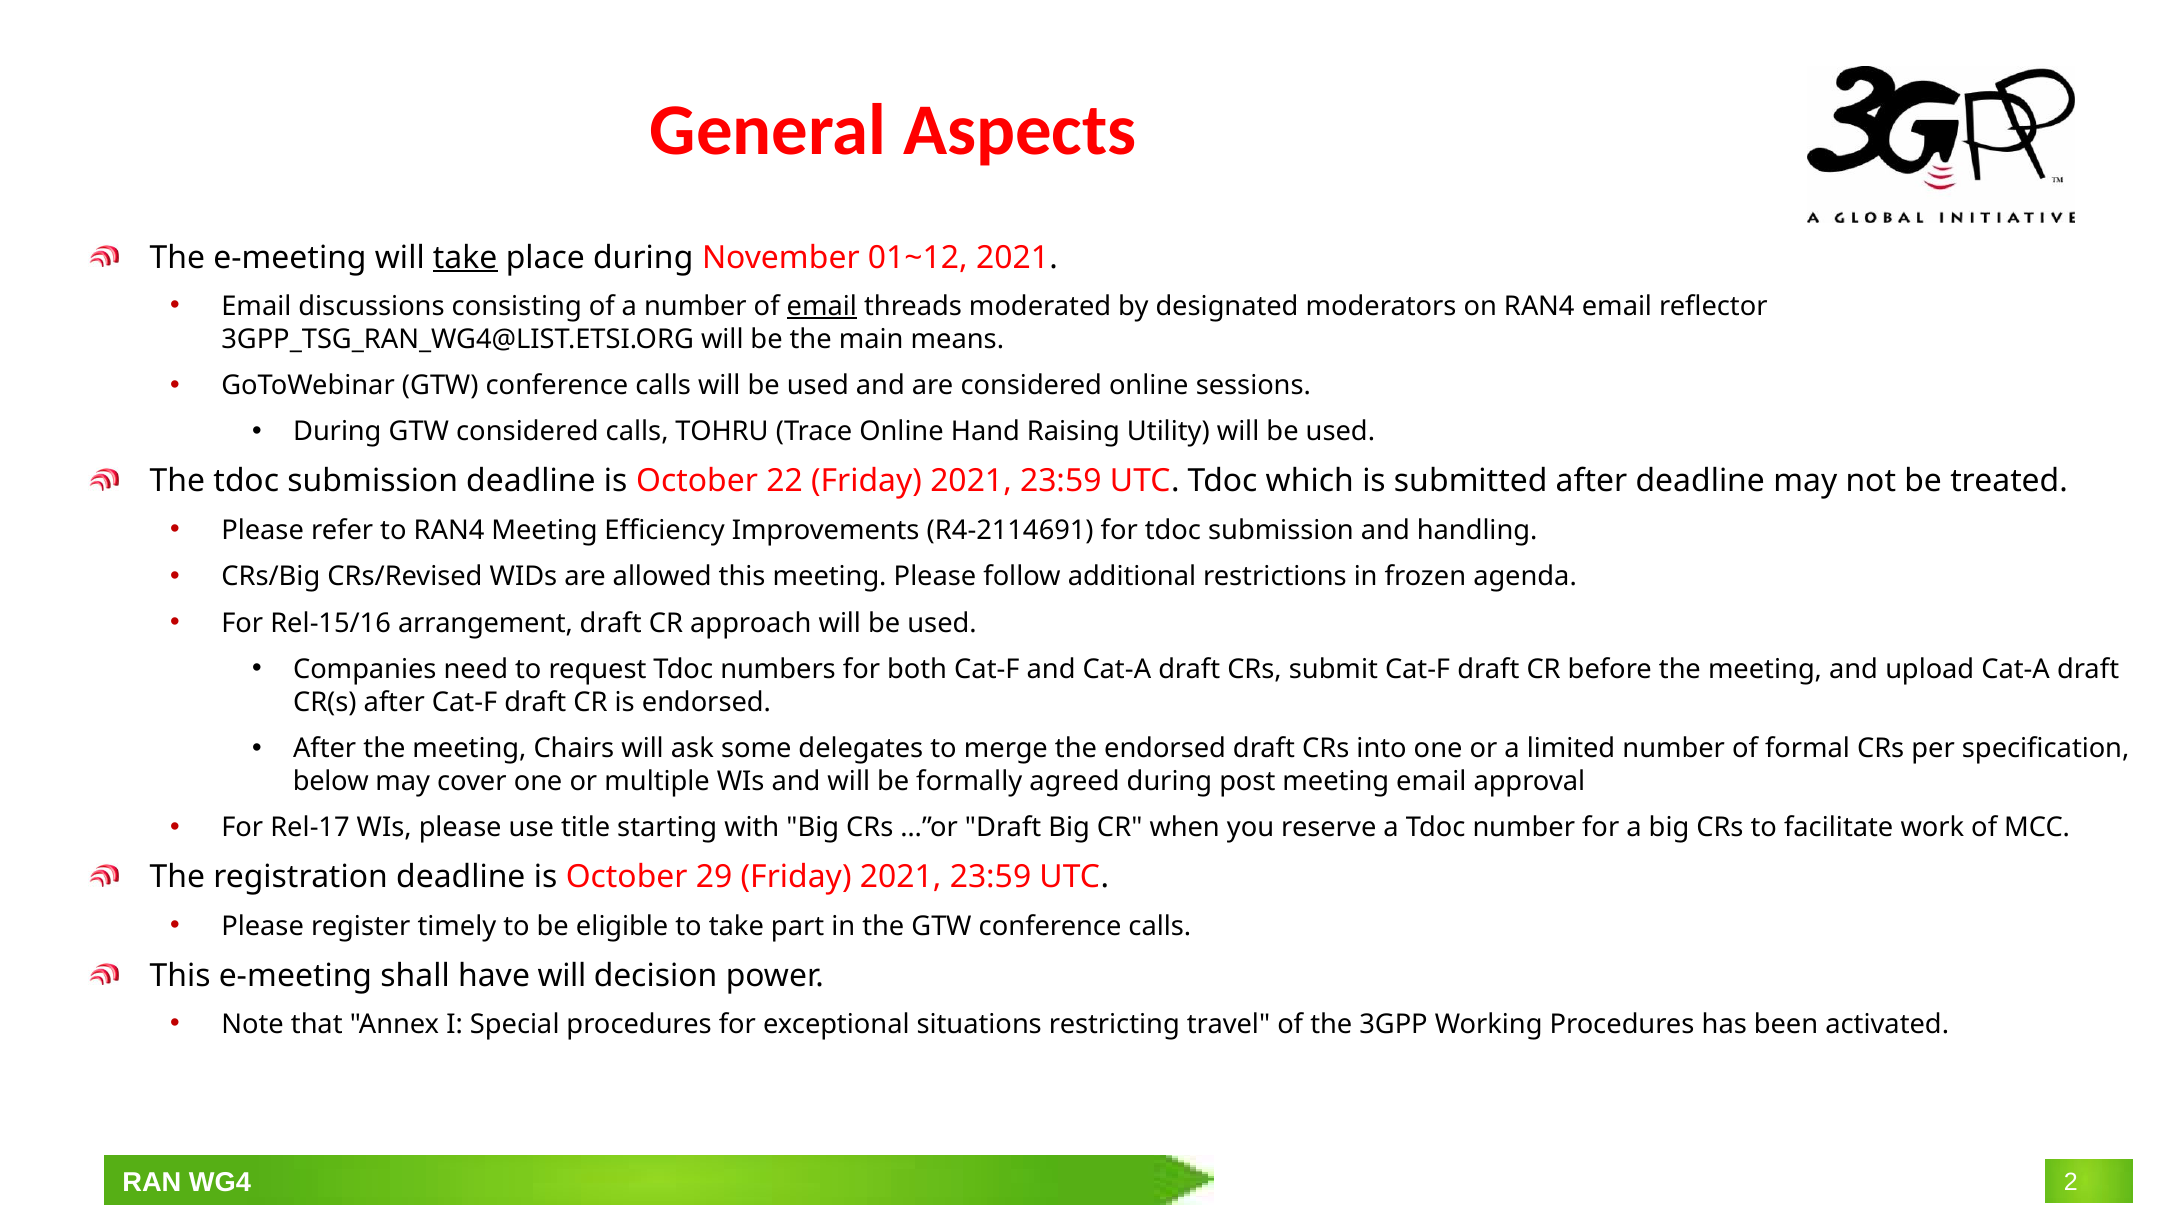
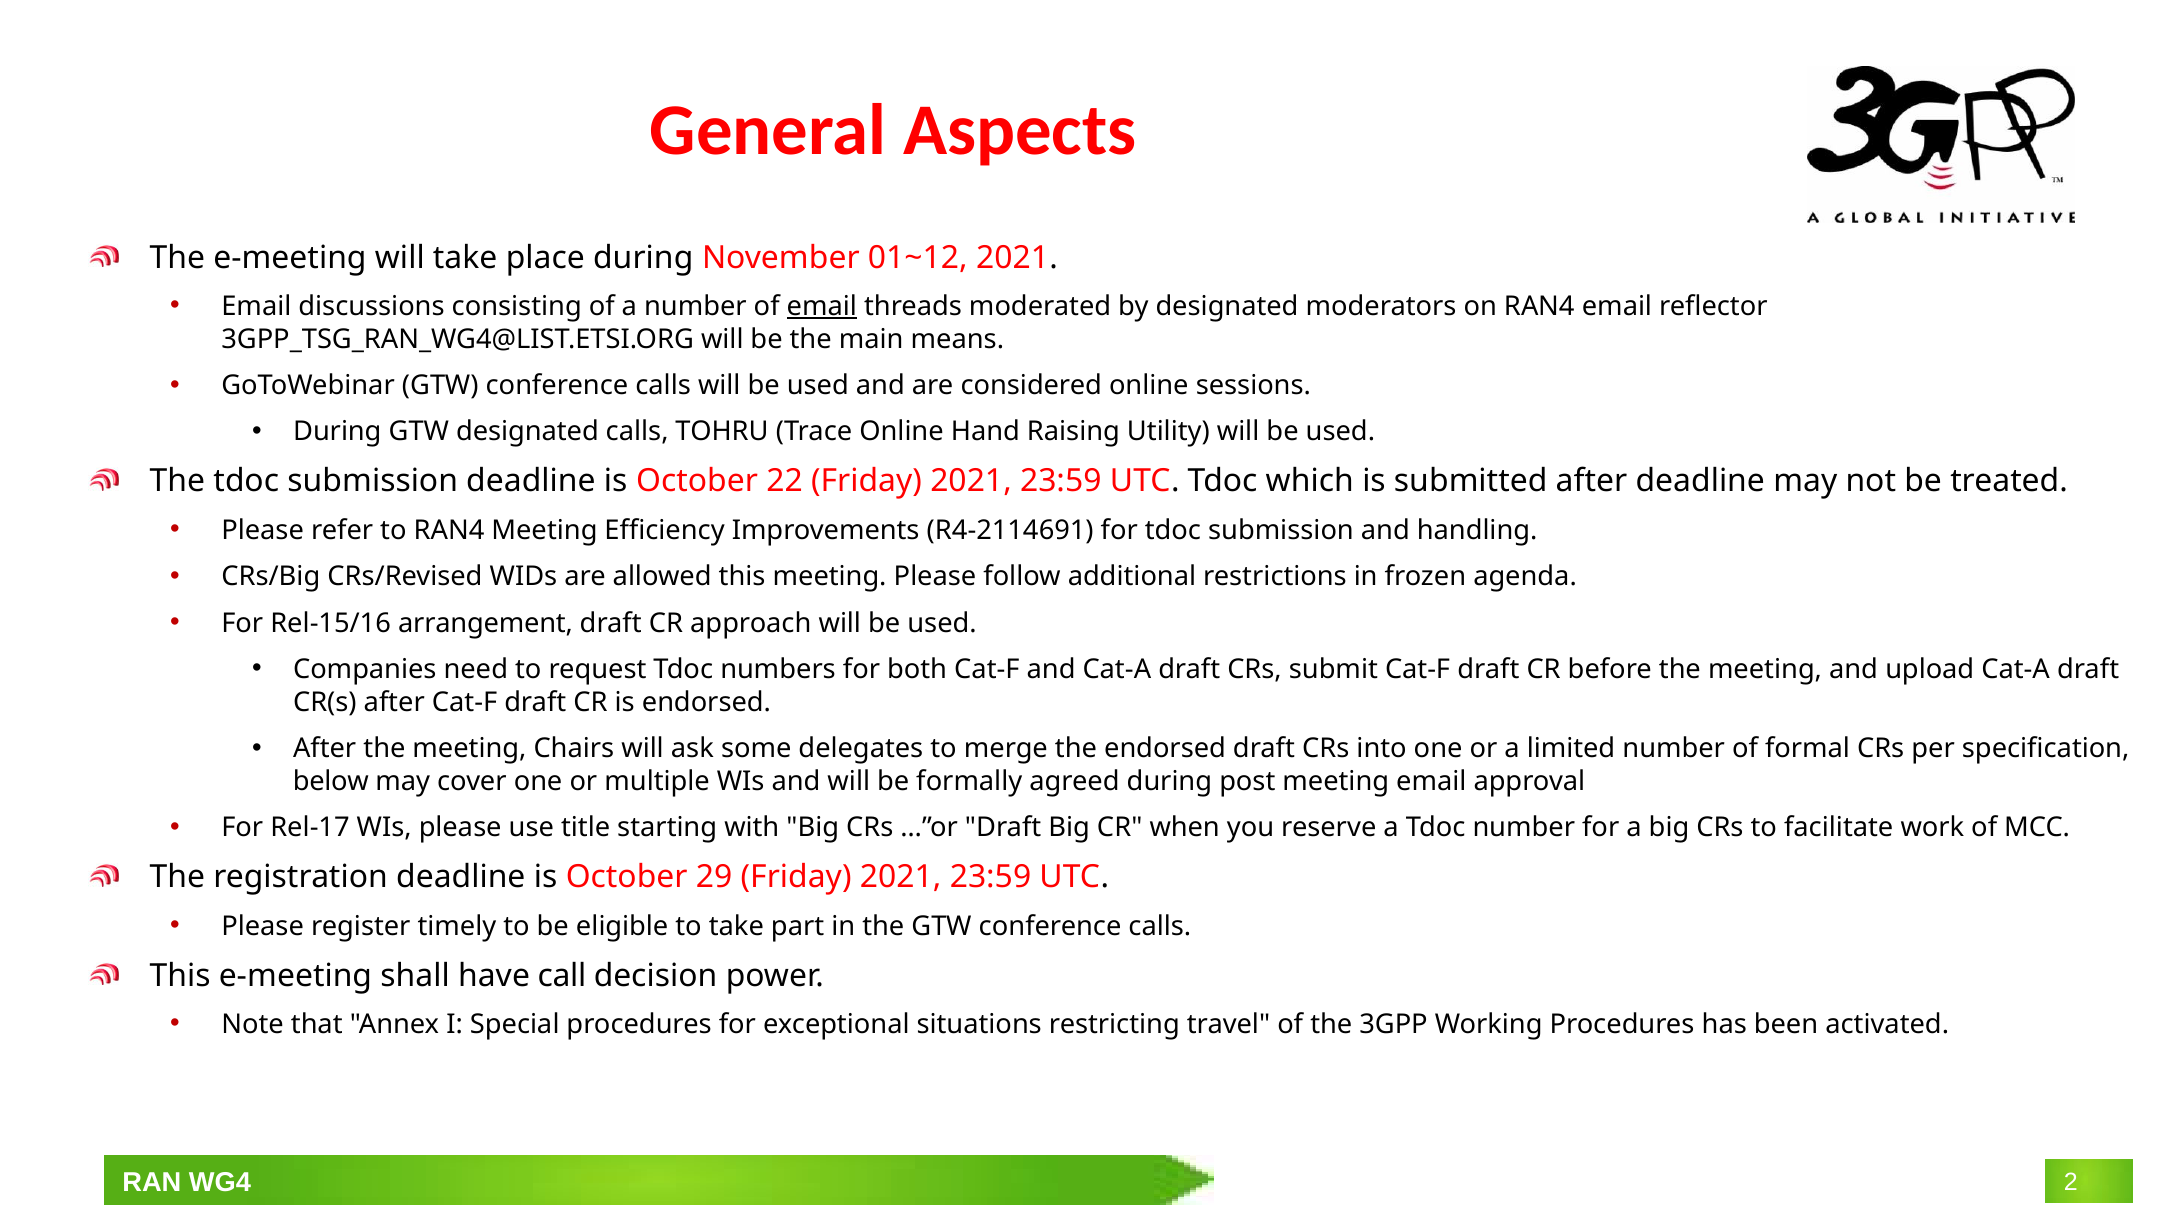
take underline: present -> none (465, 258)
GTW considered: considered -> designated (527, 432)
have will: will -> call (562, 976)
